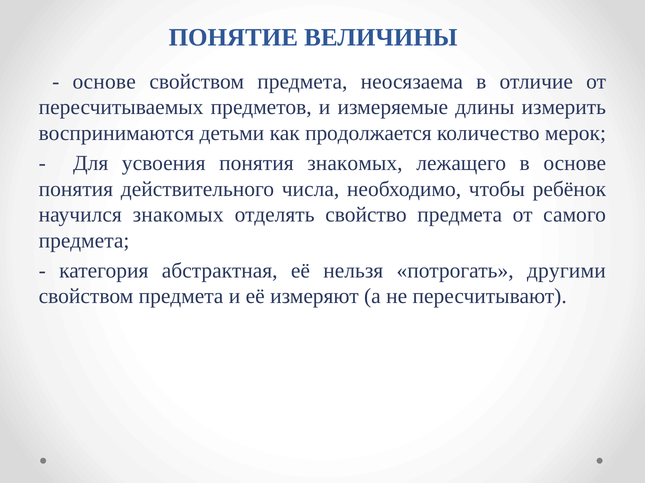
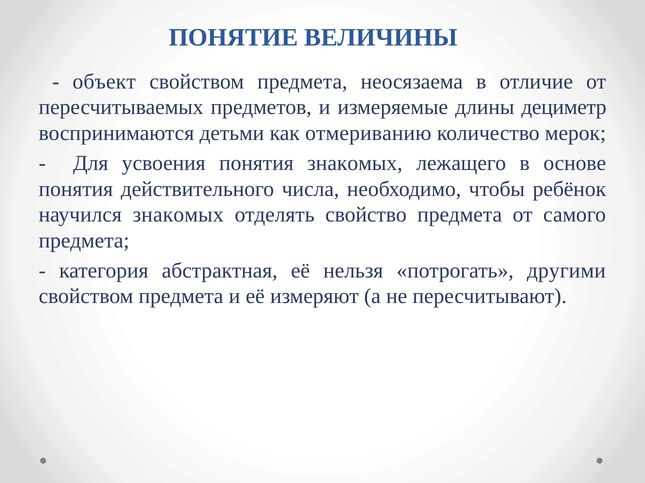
основе: основе -> объект (104, 82)
измерить: измерить -> дециметр (564, 108)
продолжается: продолжается -> отмериванию (368, 133)
